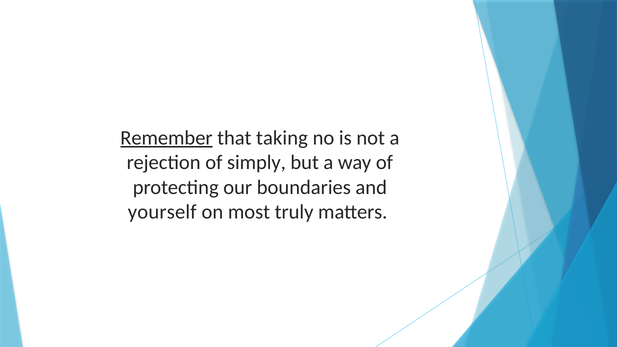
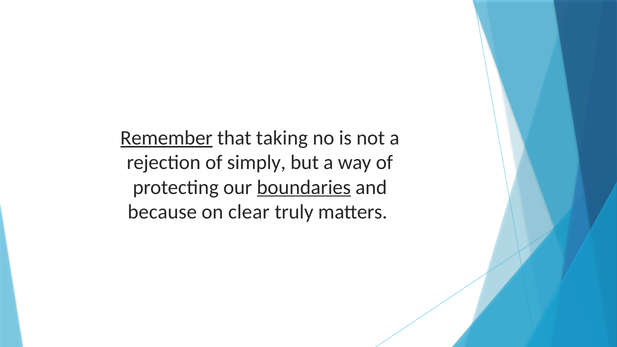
boundaries underline: none -> present (304, 187)
yourself: yourself -> because (162, 212)
most: most -> clear (249, 212)
